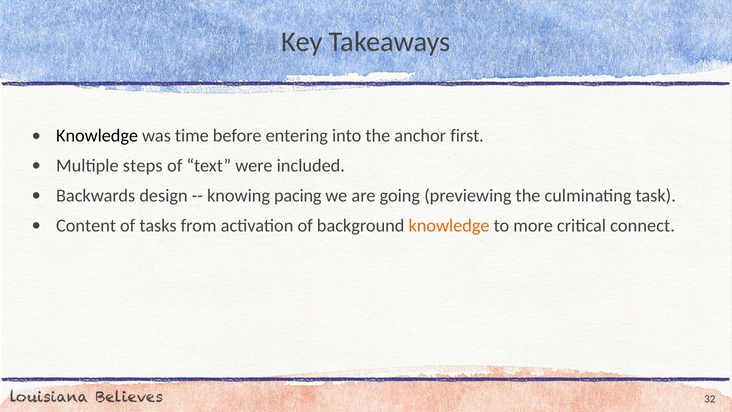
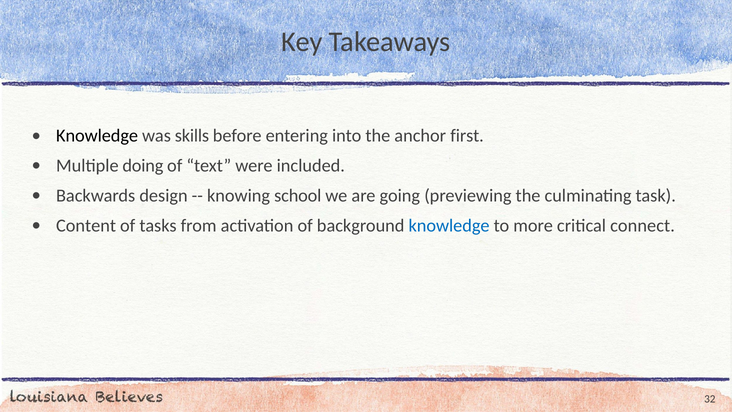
time: time -> skills (192, 136)
steps: steps -> doing (143, 166)
pacing: pacing -> school (298, 196)
knowledge colour: orange -> blue (449, 226)
